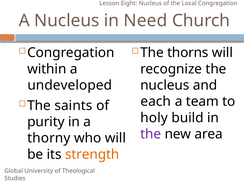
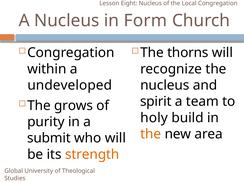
Need: Need -> Form (145, 21)
each: each -> spirit (156, 101)
saints: saints -> grows (74, 106)
the colour: purple -> orange (151, 134)
thorny: thorny -> submit (49, 138)
